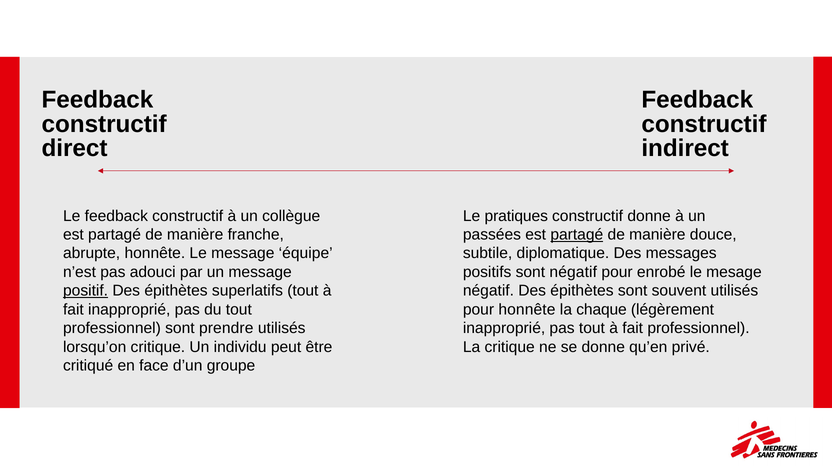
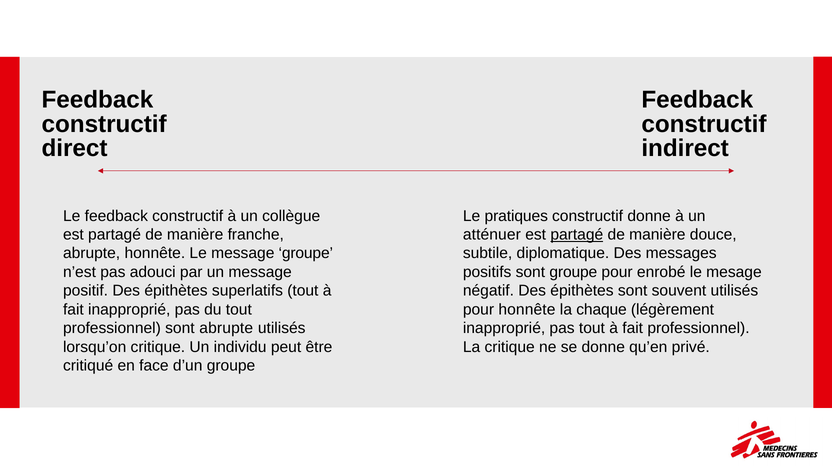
passées: passées -> atténuer (492, 235)
message équipe: équipe -> groupe (306, 253)
sont négatif: négatif -> groupe (573, 272)
positif underline: present -> none (86, 291)
sont prendre: prendre -> abrupte (226, 328)
